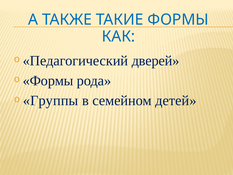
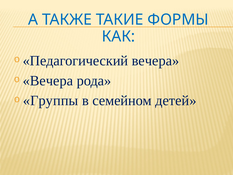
Педагогический дверей: дверей -> вечера (155, 61)
Формы: Формы -> Вечера (48, 81)
